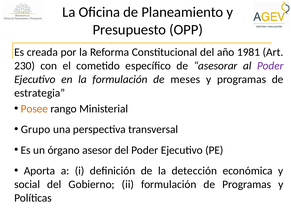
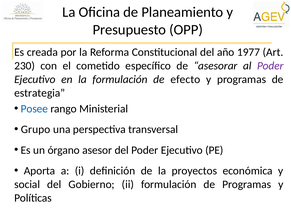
1981: 1981 -> 1977 (249, 52)
meses: meses -> efecto (185, 79)
Posee colour: orange -> blue (34, 109)
detección: detección -> proyectos (194, 171)
